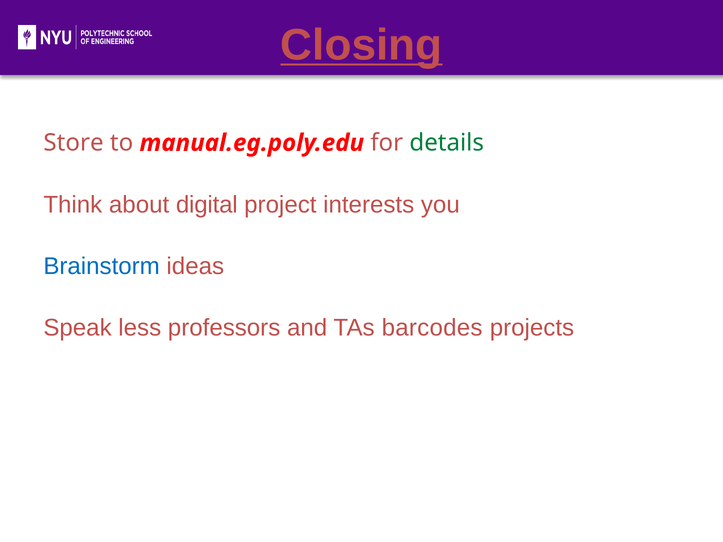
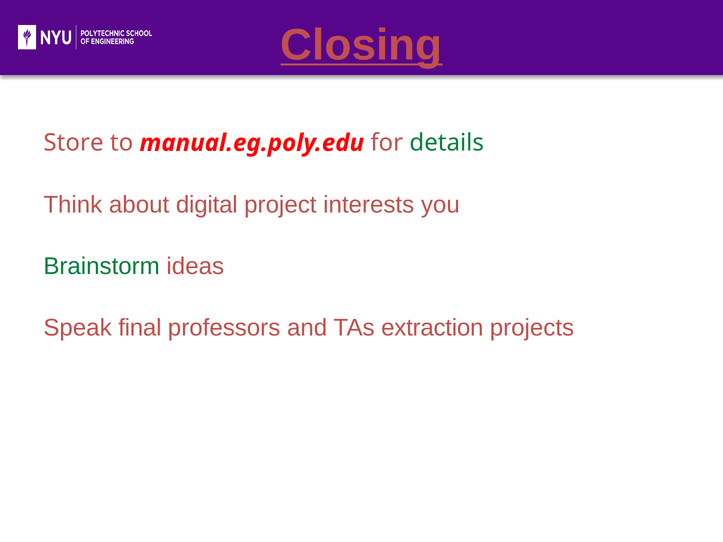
Brainstorm colour: blue -> green (102, 266)
less: less -> final (140, 328)
barcodes: barcodes -> extraction (432, 328)
